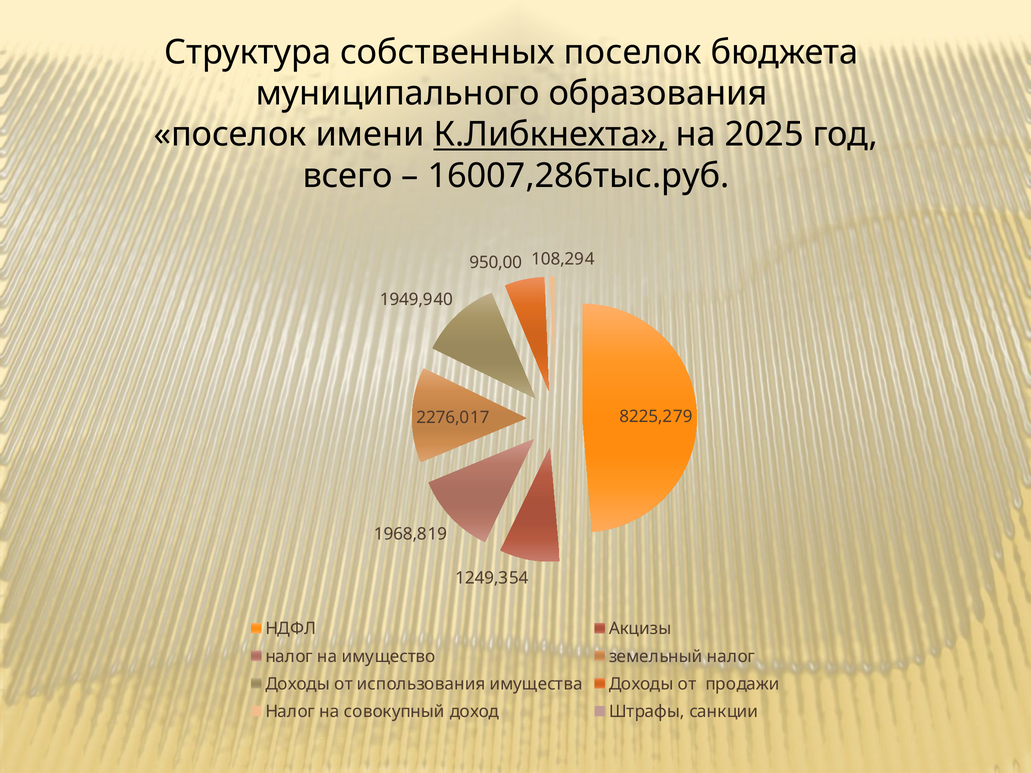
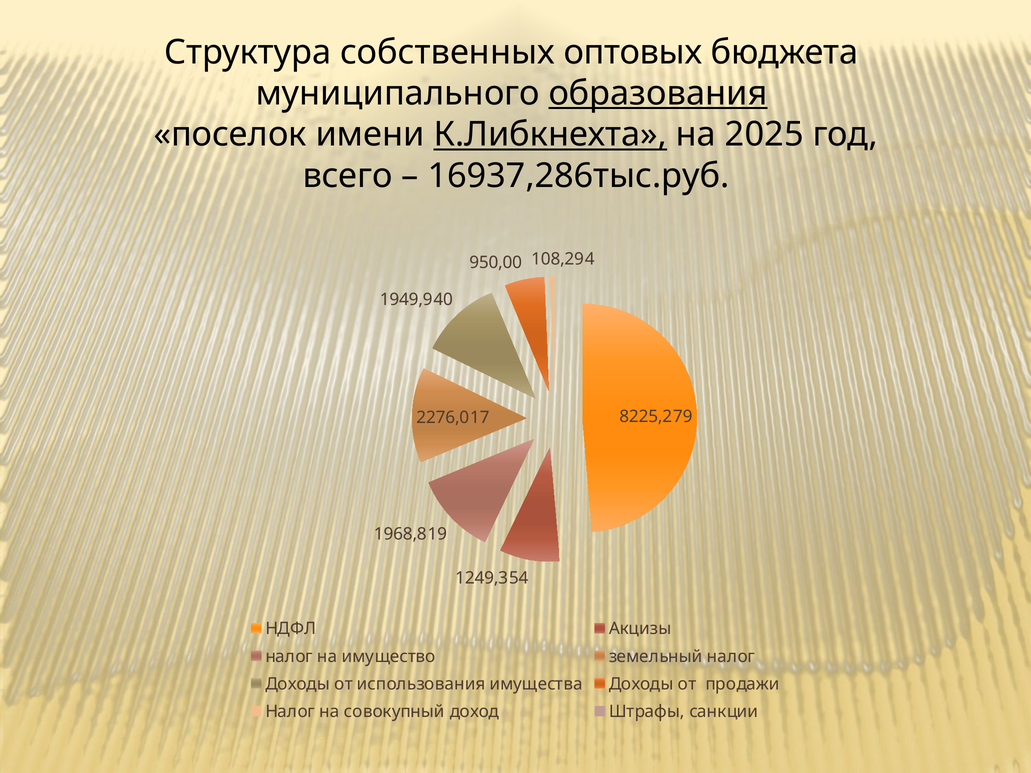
собственных поселок: поселок -> оптовых (633, 52)
образования underline: none -> present (658, 93)
16007,286тыс.руб: 16007,286тыс.руб -> 16937,286тыс.руб (578, 176)
